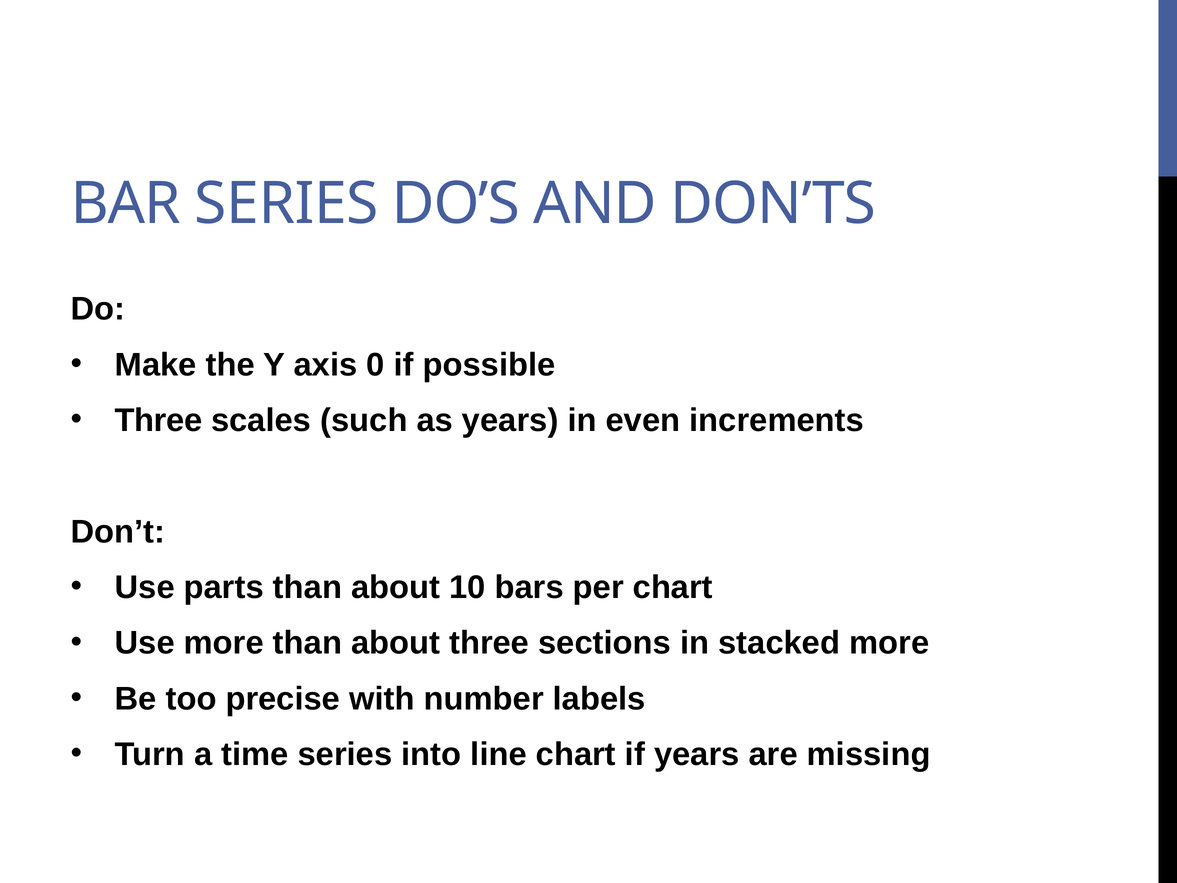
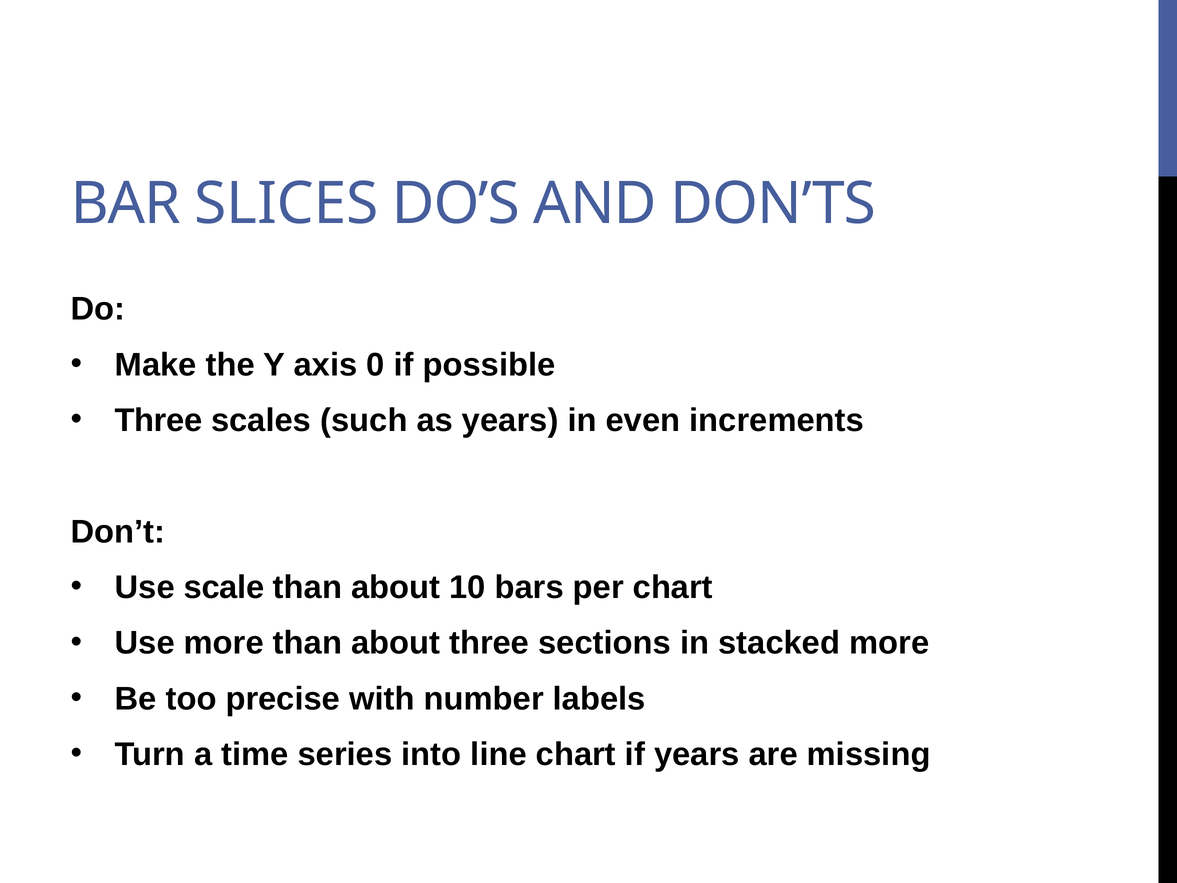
BAR SERIES: SERIES -> SLICES (286, 204)
parts: parts -> scale (224, 587)
